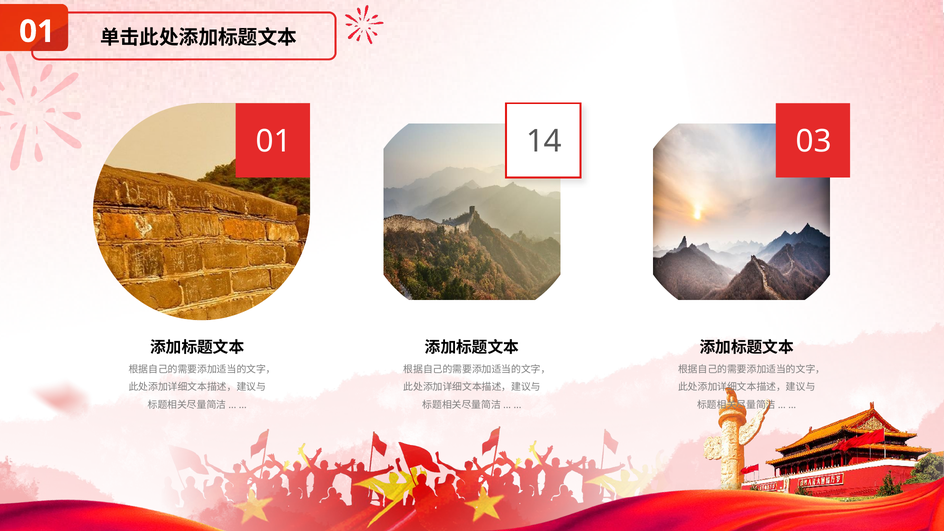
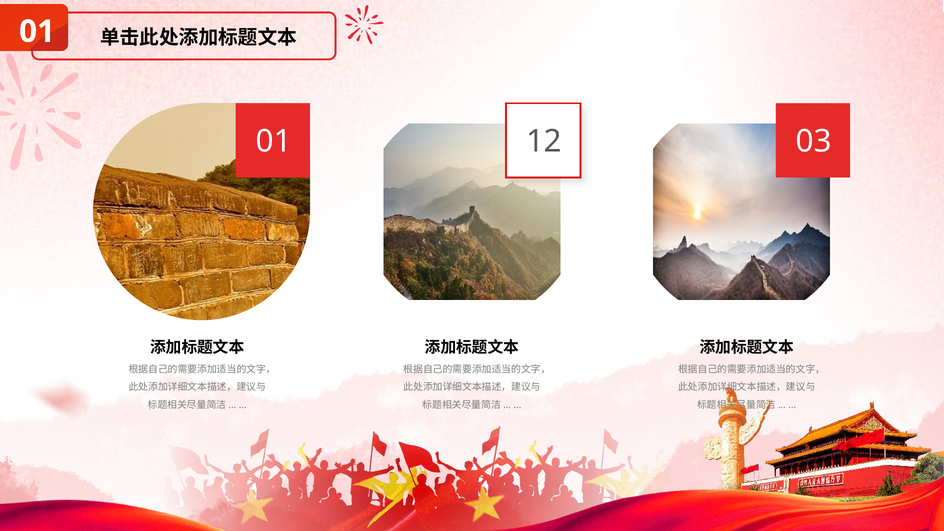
14: 14 -> 12 (544, 141)
